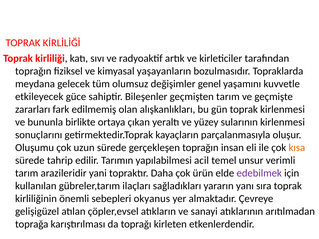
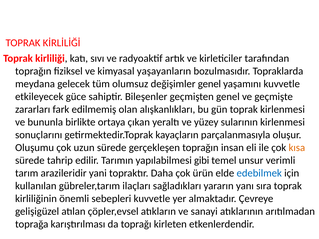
geçmişten tarım: tarım -> genel (228, 97)
acil: acil -> gibi (202, 161)
edebilmek colour: purple -> blue (259, 173)
sebepleri okyanus: okyanus -> kuvvetle (152, 199)
